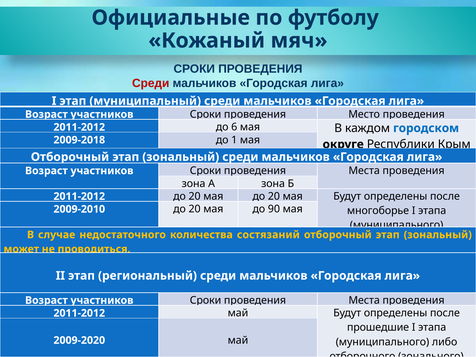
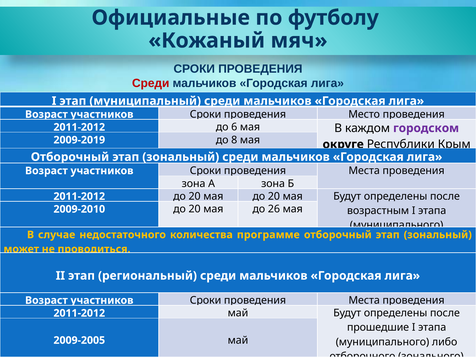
городском colour: blue -> purple (426, 128)
2009-2018: 2009-2018 -> 2009-2019 (79, 140)
1: 1 -> 8 (234, 140)
90: 90 -> 26 (274, 209)
многоборье: многоборье -> возрастным (378, 211)
состязаний: состязаний -> программе (268, 235)
2009-2020: 2009-2020 -> 2009-2005 (79, 340)
